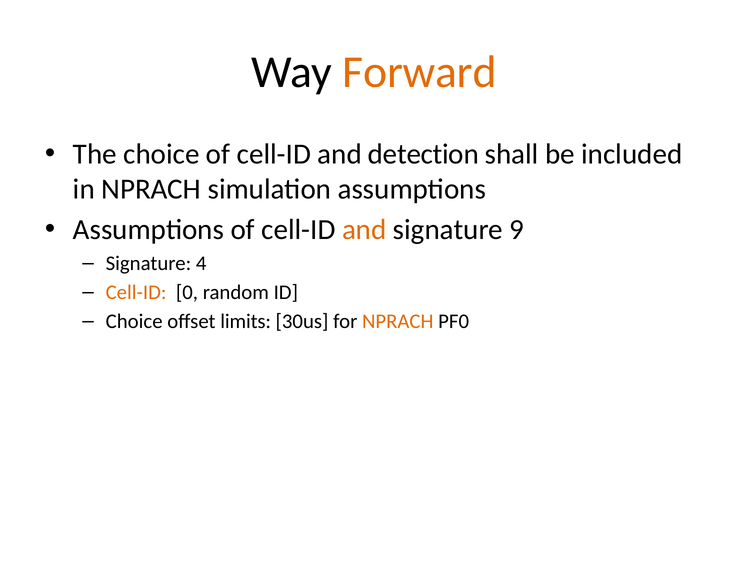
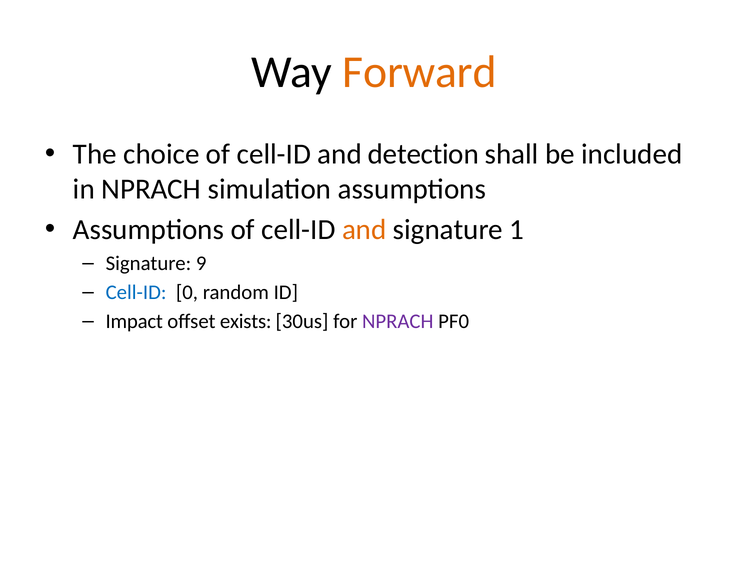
9: 9 -> 1 (517, 230)
4: 4 -> 9 (201, 263)
Cell-ID colour: orange -> blue (136, 292)
Choice: Choice -> Impact (134, 322)
limits: limits -> exists (246, 322)
NPRACH colour: orange -> purple (398, 322)
